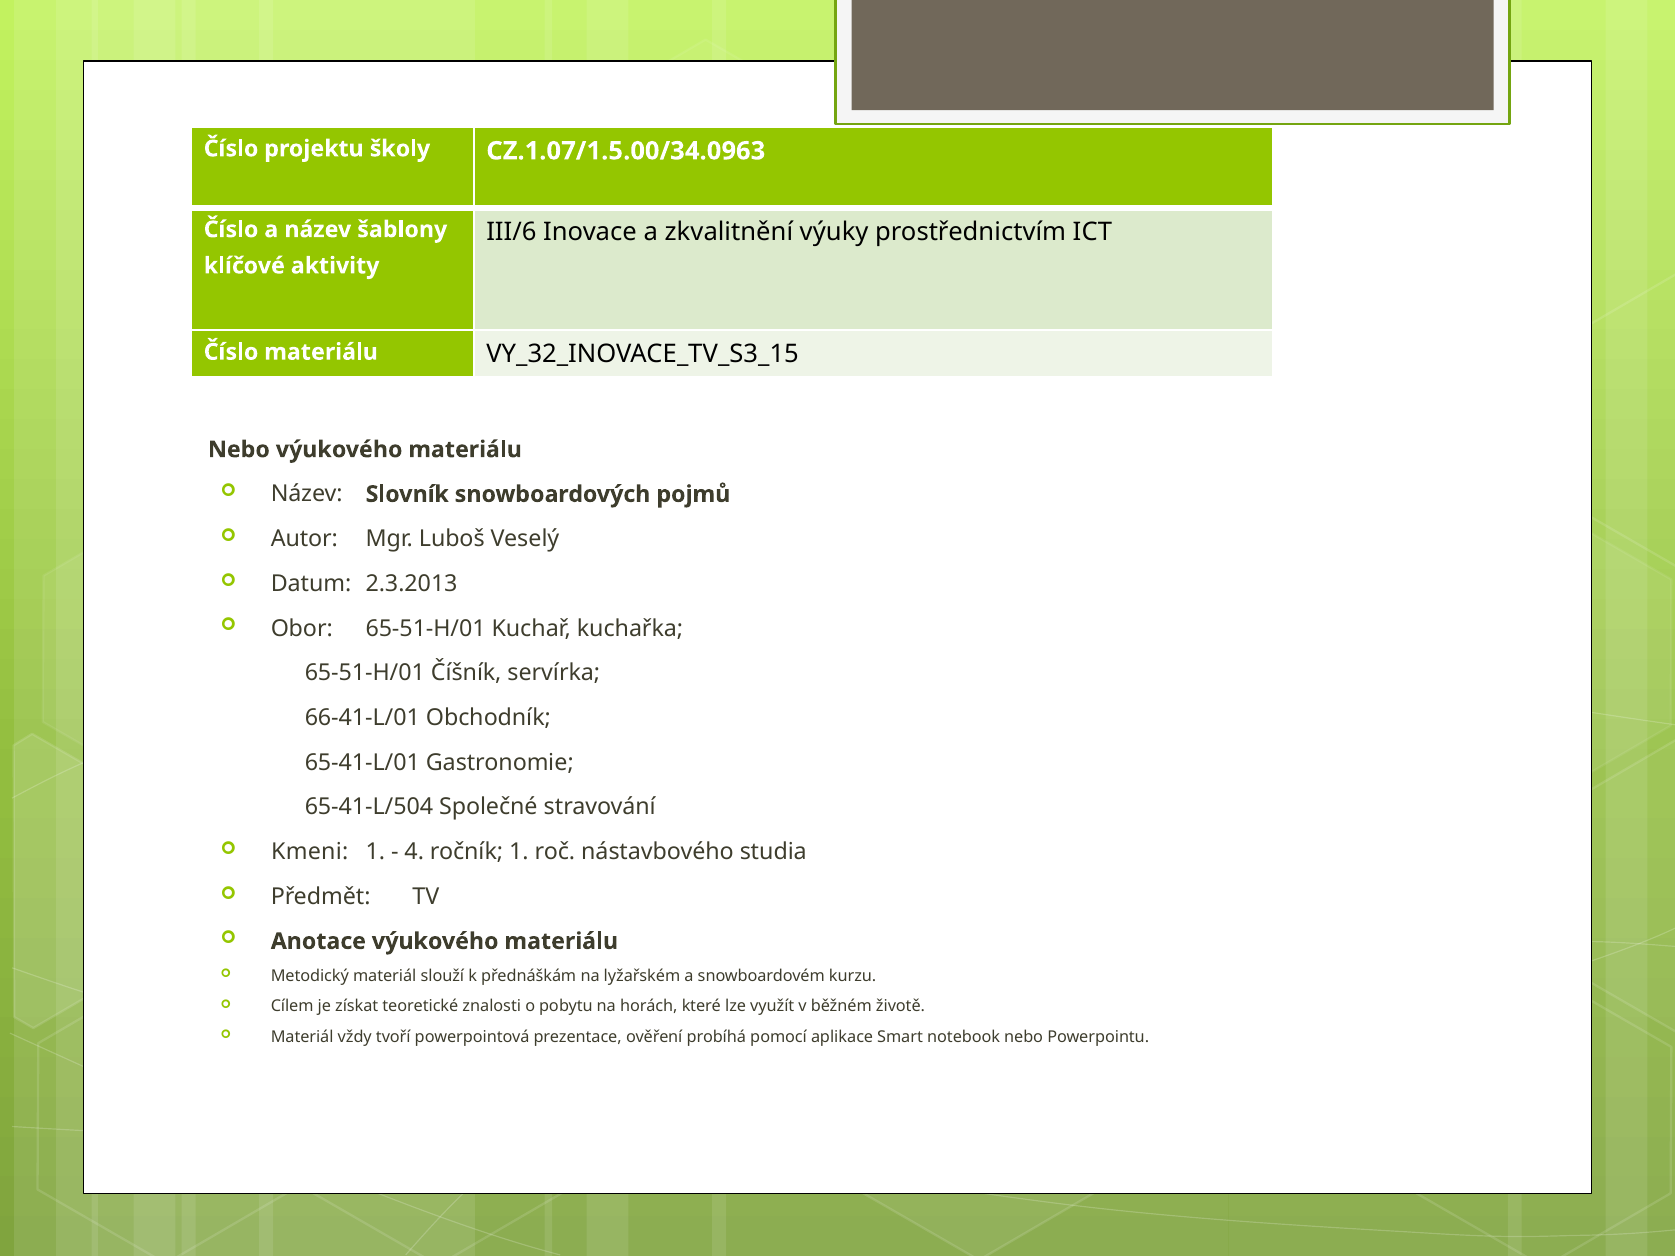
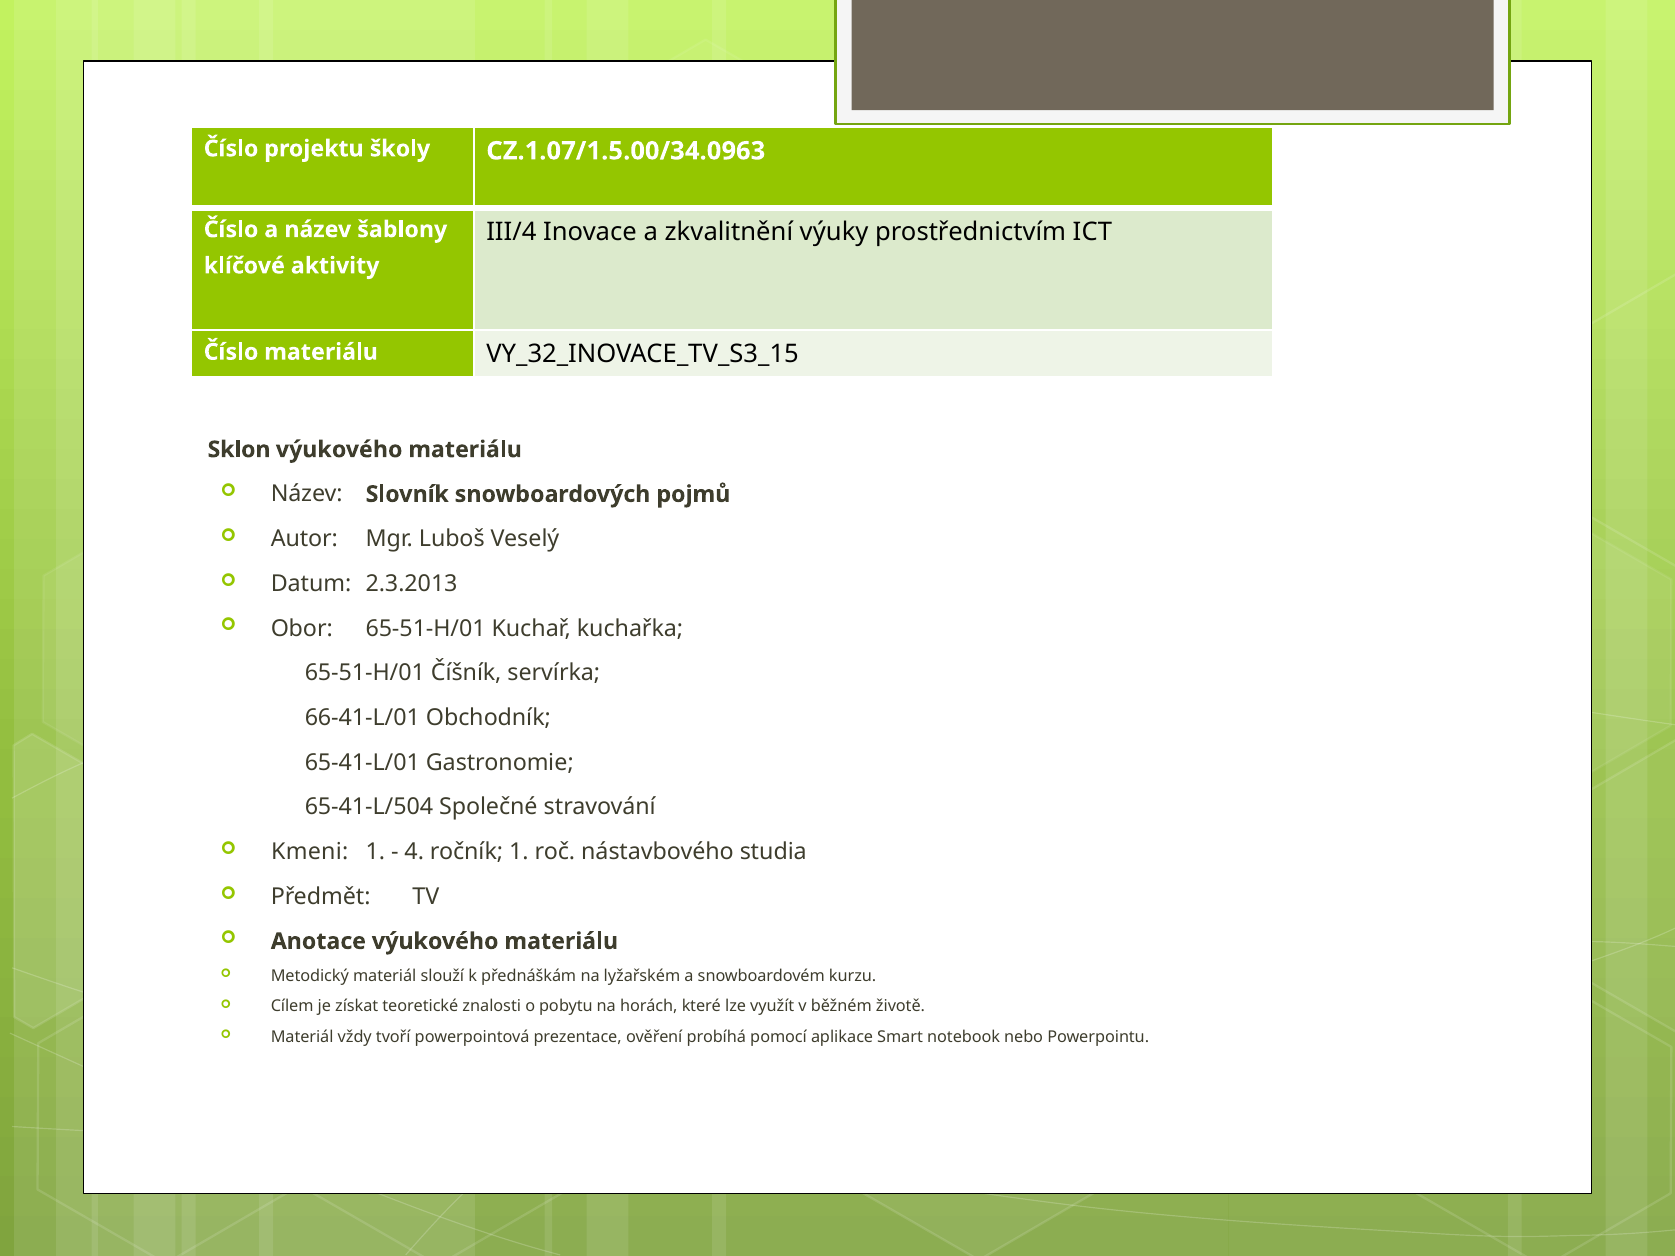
III/6: III/6 -> III/4 (511, 232)
Nebo: Nebo -> Sklon (239, 450)
